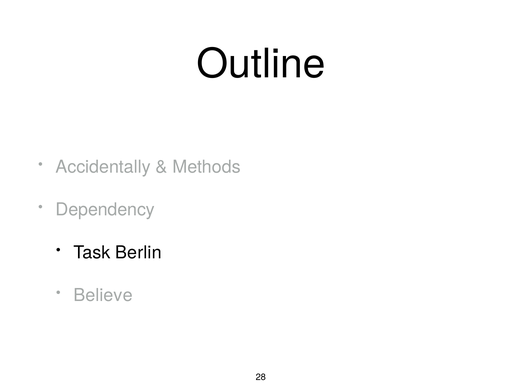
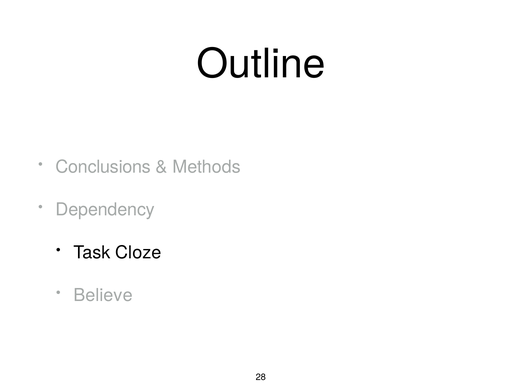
Accidentally: Accidentally -> Conclusions (103, 167)
Berlin: Berlin -> Cloze (138, 253)
